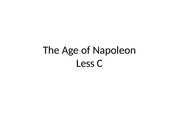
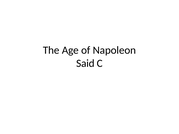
Less: Less -> Said (85, 63)
